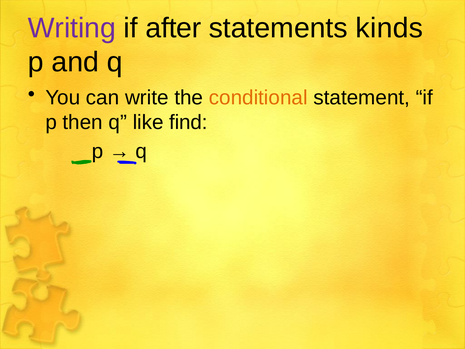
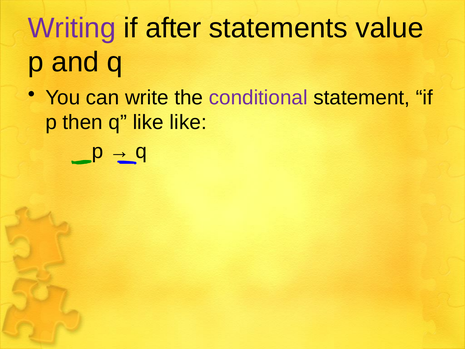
kinds: kinds -> value (390, 28)
conditional colour: orange -> purple (258, 98)
like find: find -> like (188, 122)
